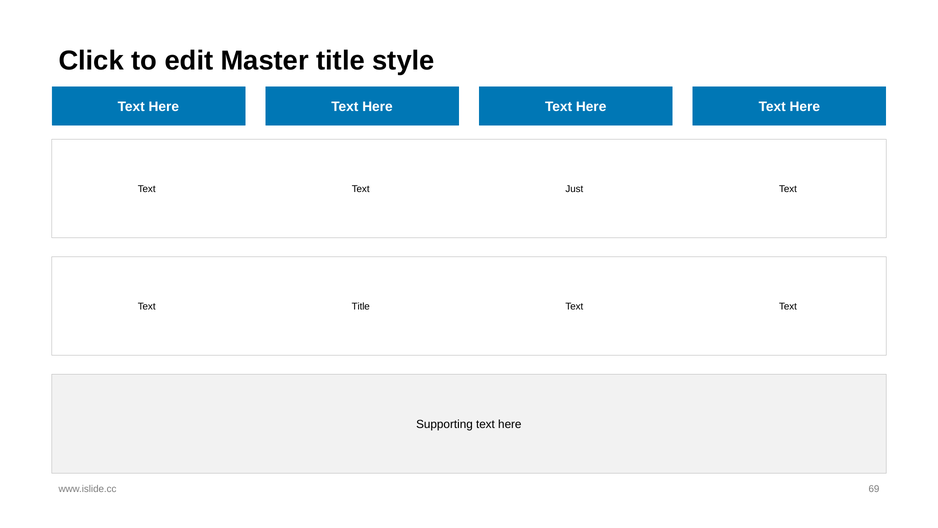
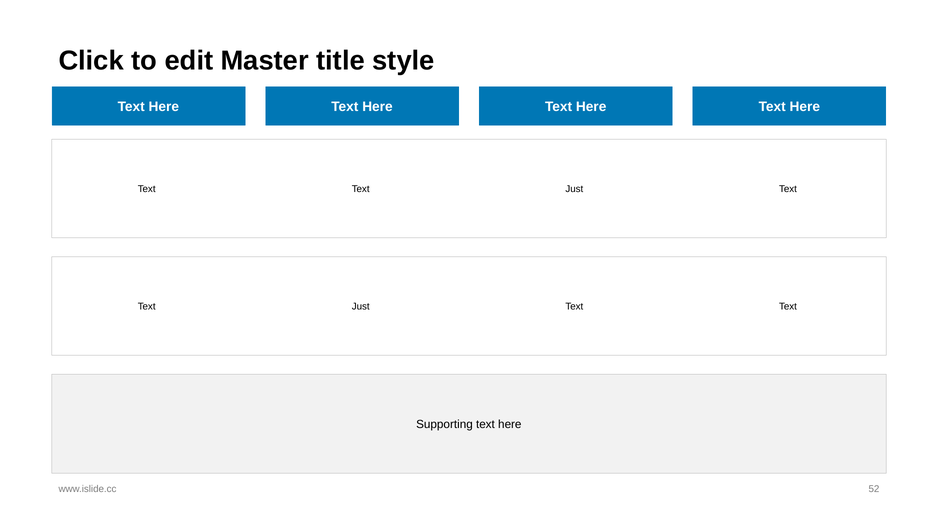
Title: Title -> Just (361, 306)
69: 69 -> 52 (874, 489)
